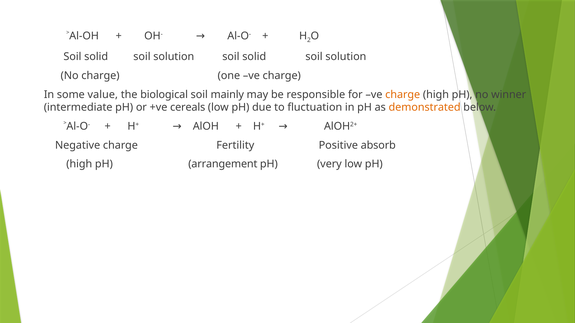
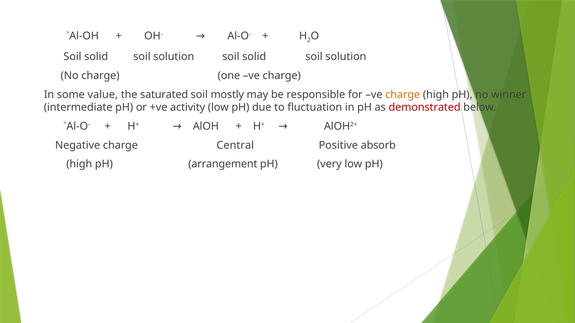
biological: biological -> saturated (164, 95)
mainly: mainly -> mostly (227, 95)
cereals: cereals -> activity (188, 108)
demonstrated colour: orange -> red (425, 108)
Fertility: Fertility -> Central (235, 145)
